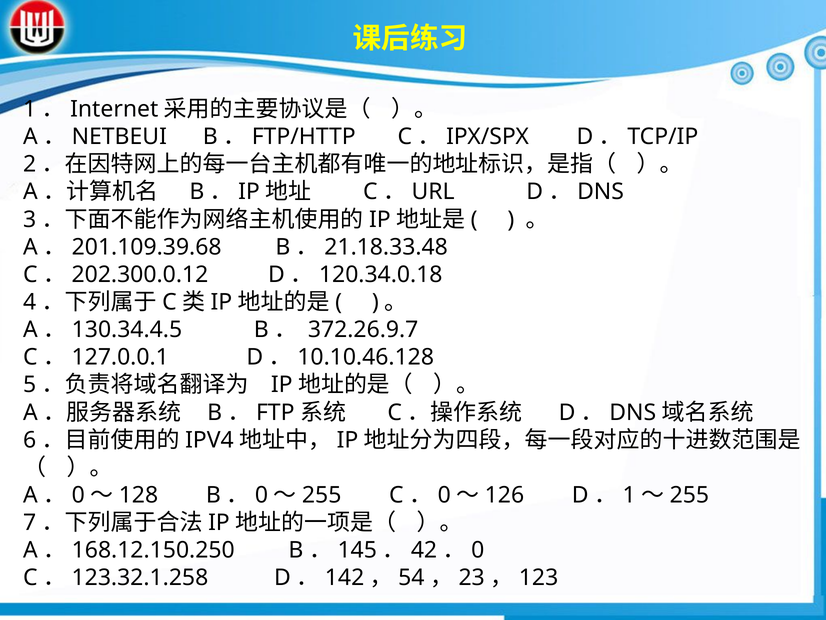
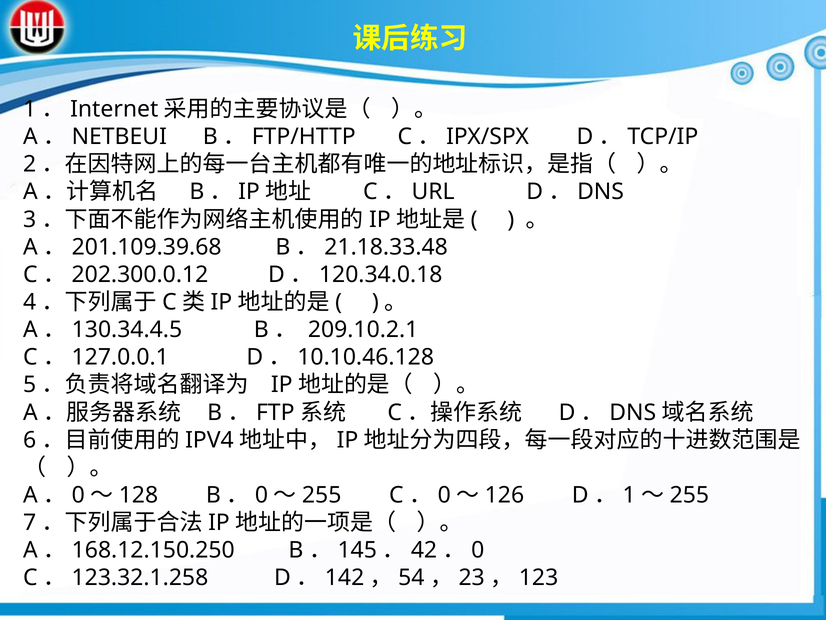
372.26.9.7: 372.26.9.7 -> 209.10.2.1 (363, 329)
